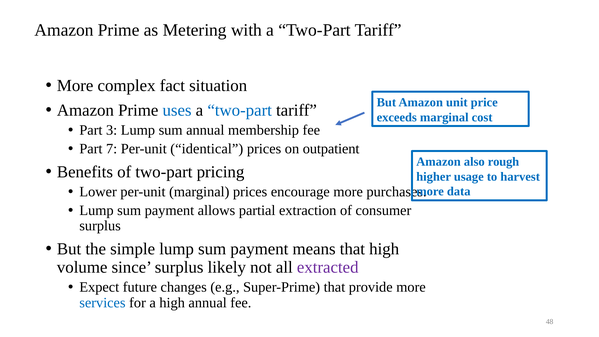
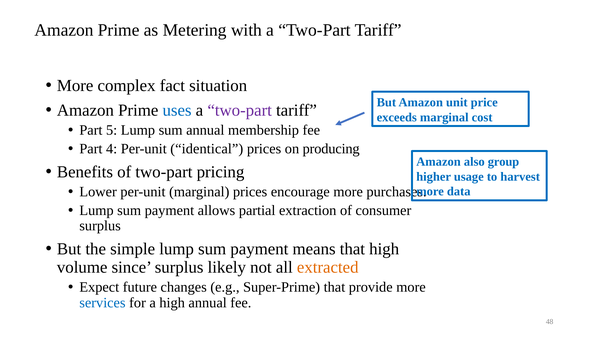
two-part colour: blue -> purple (240, 110)
3: 3 -> 5 (112, 130)
7: 7 -> 4 (112, 149)
outpatient: outpatient -> producing (331, 149)
rough: rough -> group (503, 162)
extracted colour: purple -> orange (328, 267)
